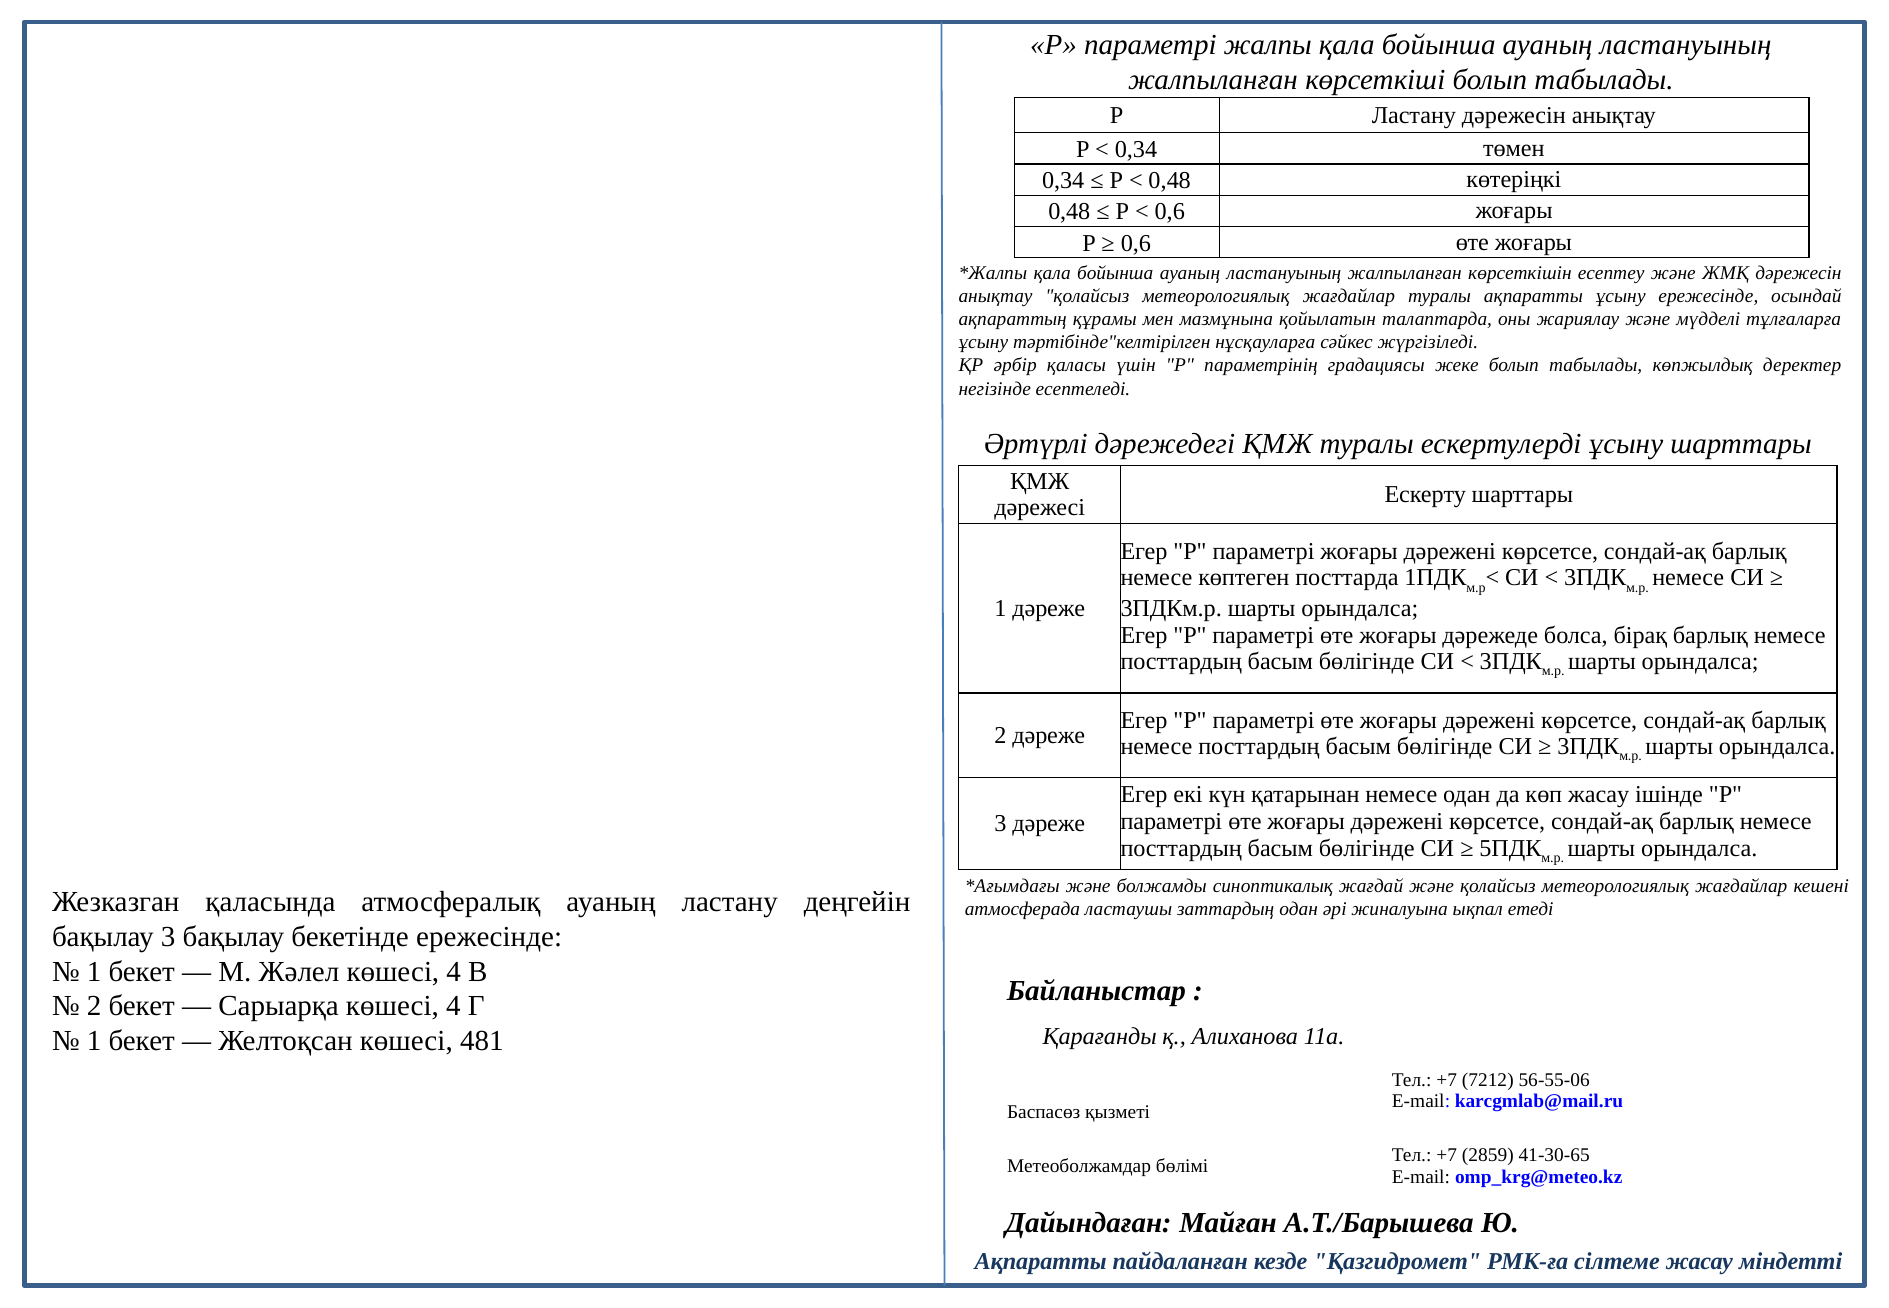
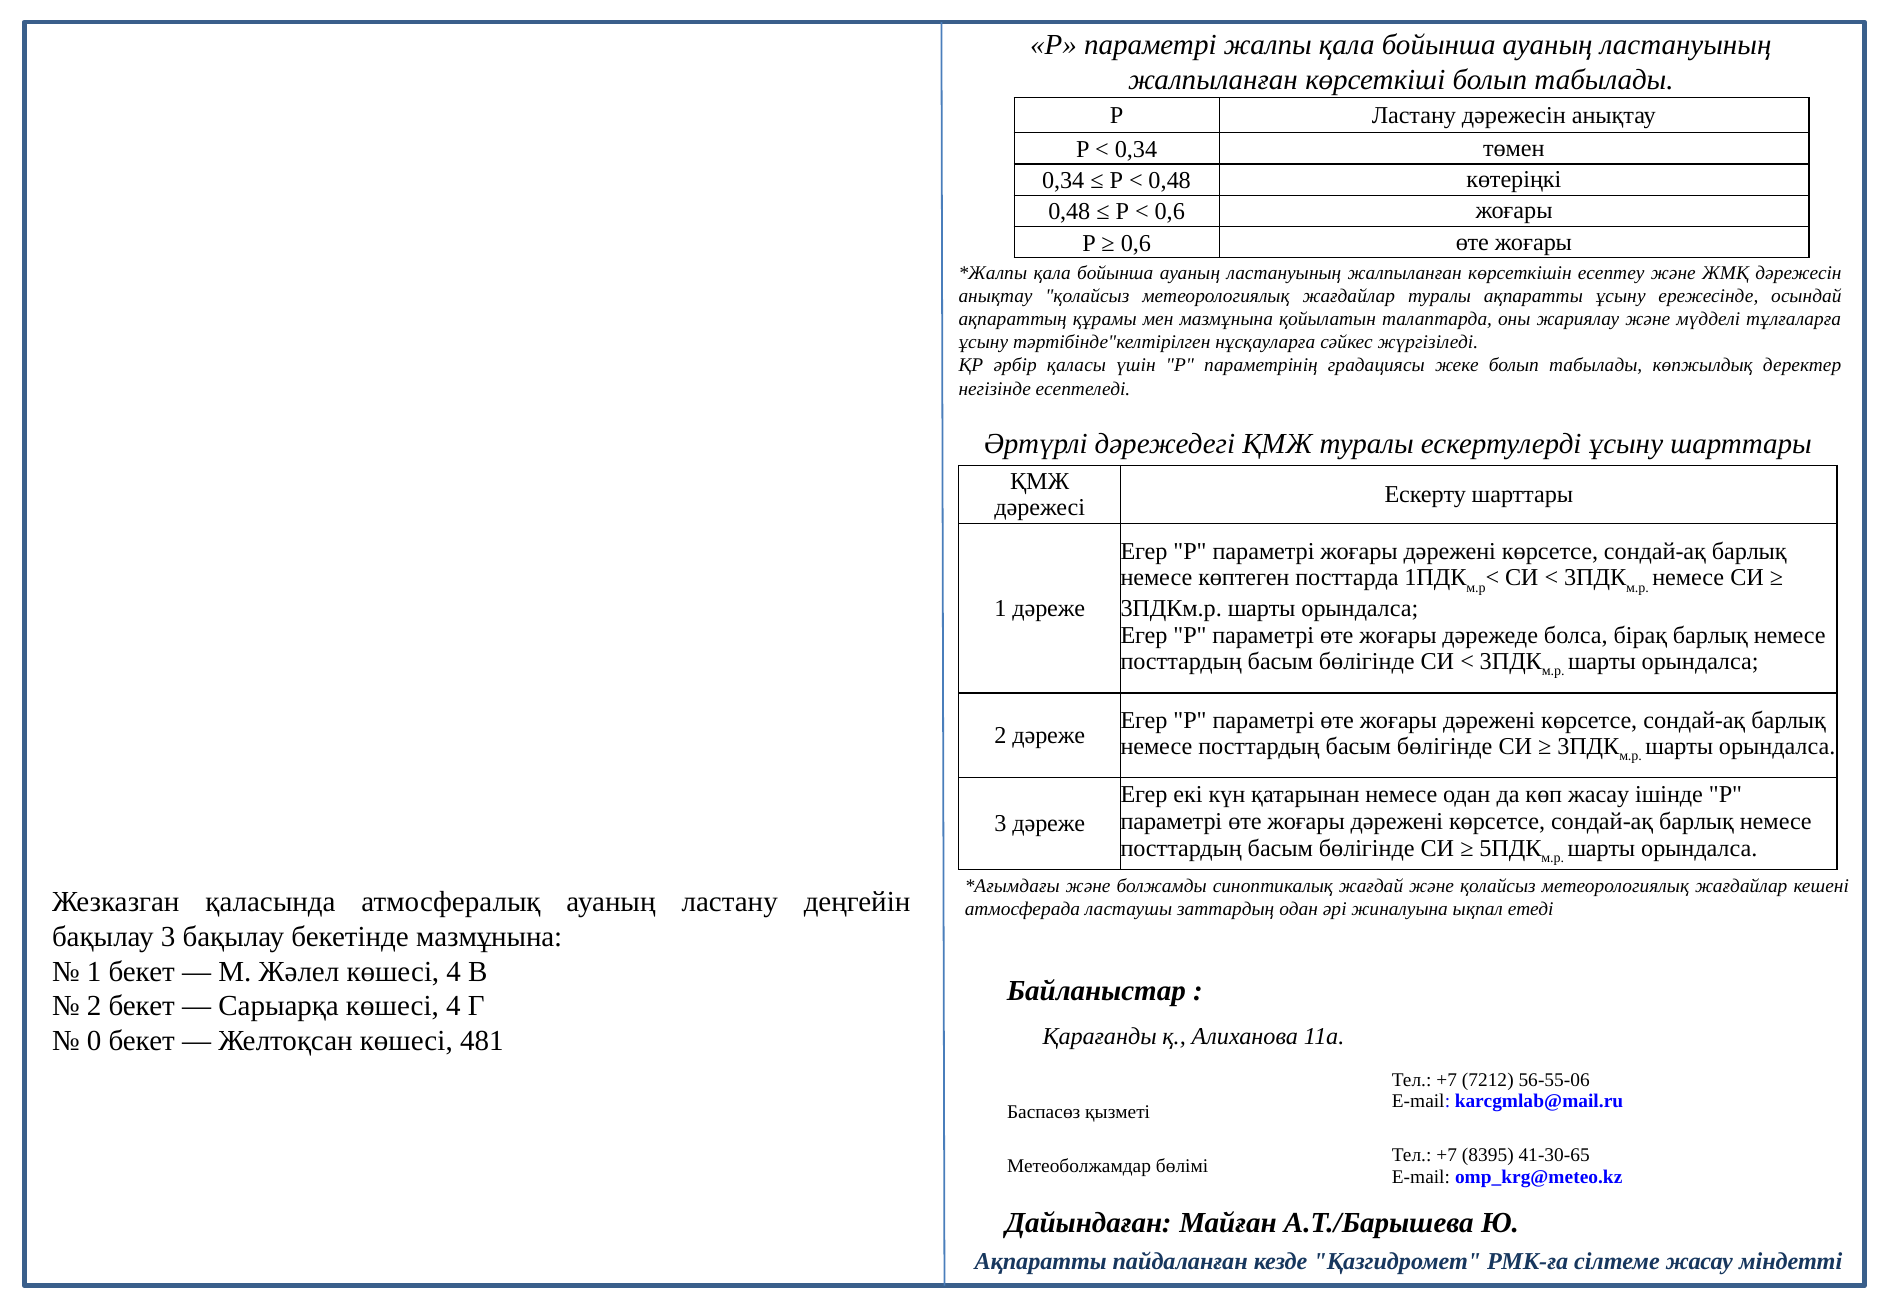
бекетінде ережесінде: ережесінде -> мазмұнына (489, 936)
1: 1 -> 0 (94, 1041)
2859: 2859 -> 8395 (1488, 1155)
